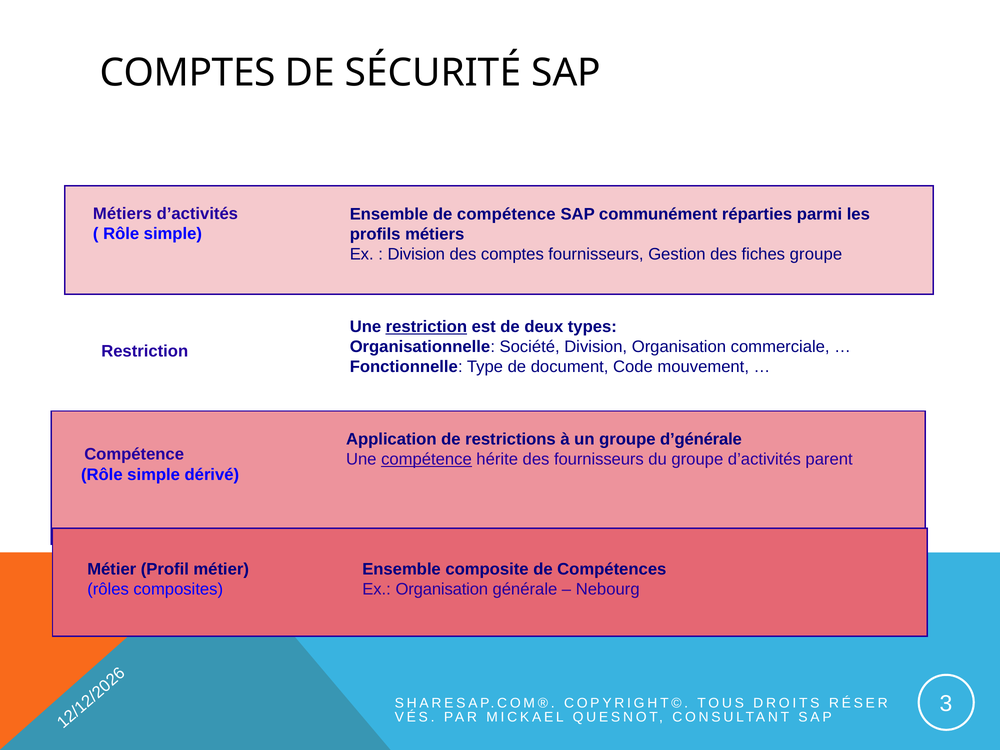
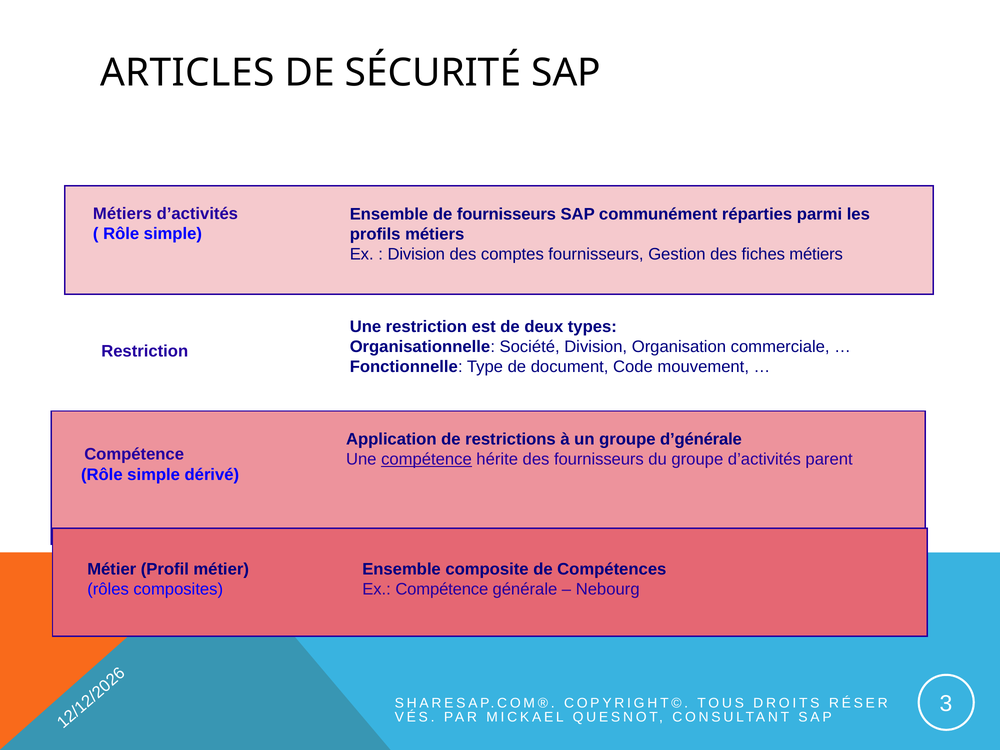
COMPTES: COMPTES -> ARTICLES (187, 73)
de compétence: compétence -> fournisseurs (506, 214)
fiches groupe: groupe -> métiers (816, 254)
restriction underline: present -> none (426, 327)
Ex Organisation: Organisation -> Compétence (442, 589)
